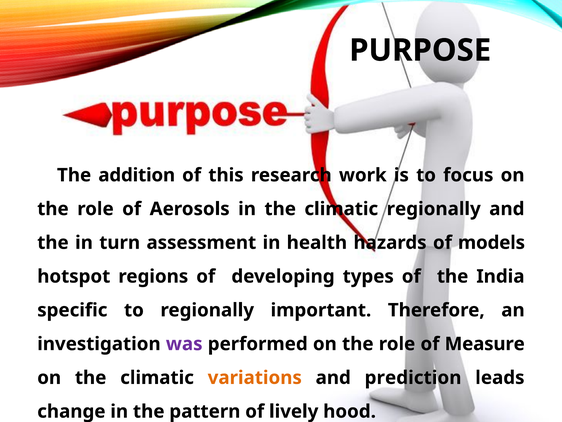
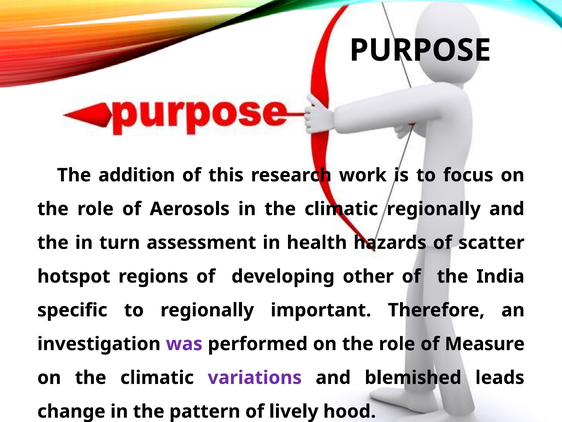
models: models -> scatter (491, 242)
types: types -> other (368, 276)
variations colour: orange -> purple (255, 377)
prediction: prediction -> blemished (413, 377)
